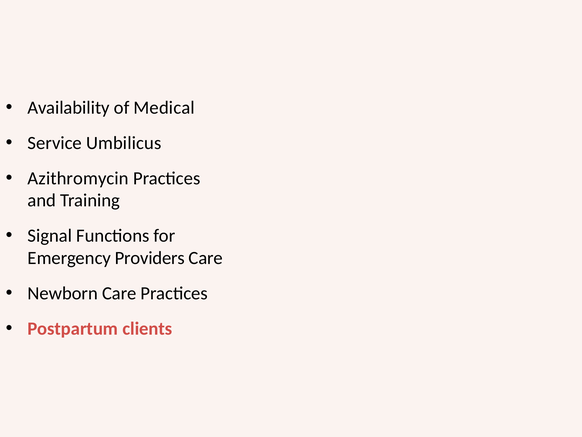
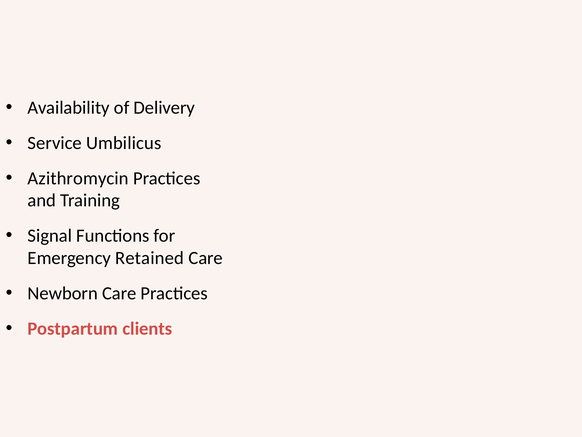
Medical: Medical -> Delivery (164, 108)
Providers: Providers -> Retained (150, 258)
